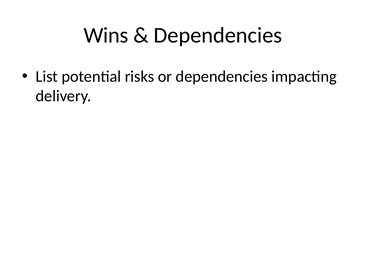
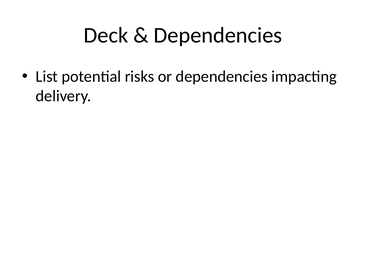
Wins: Wins -> Deck (106, 35)
